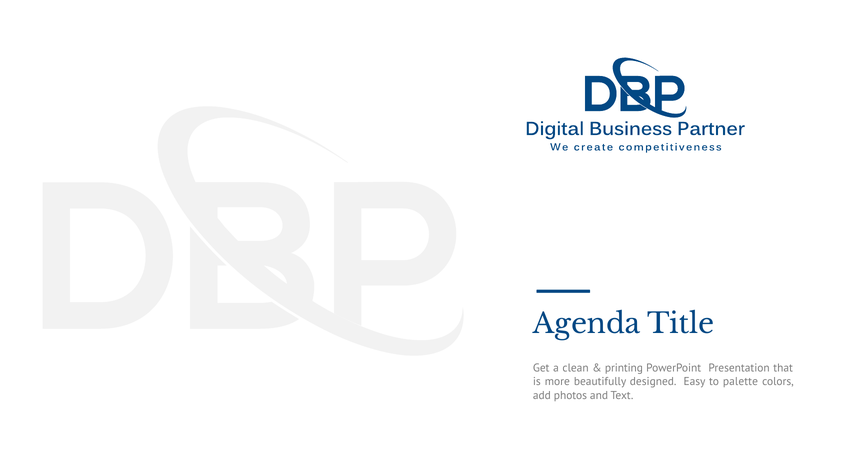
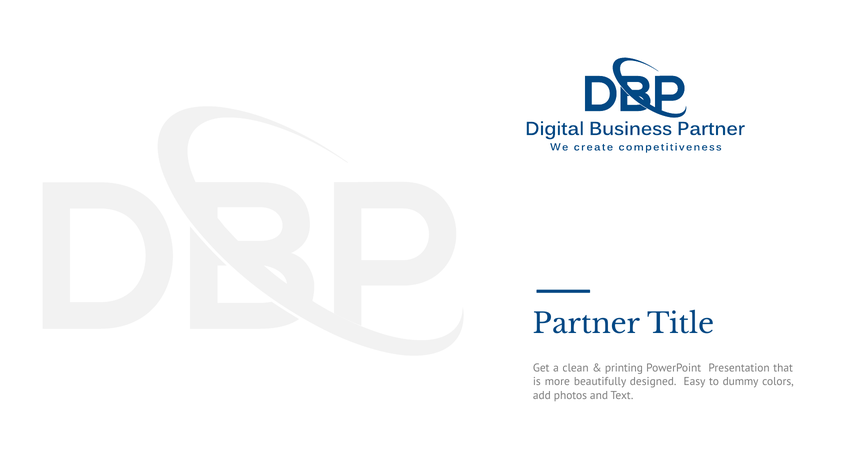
Agenda: Agenda -> Partner (587, 324)
palette: palette -> dummy (741, 382)
